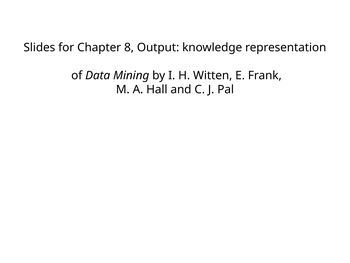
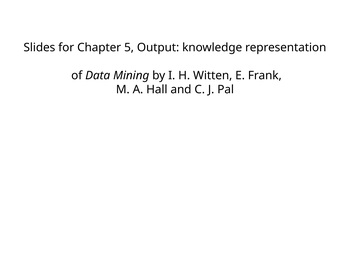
8: 8 -> 5 (129, 47)
